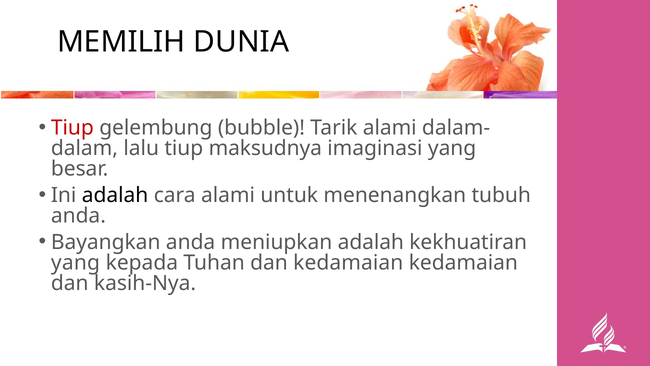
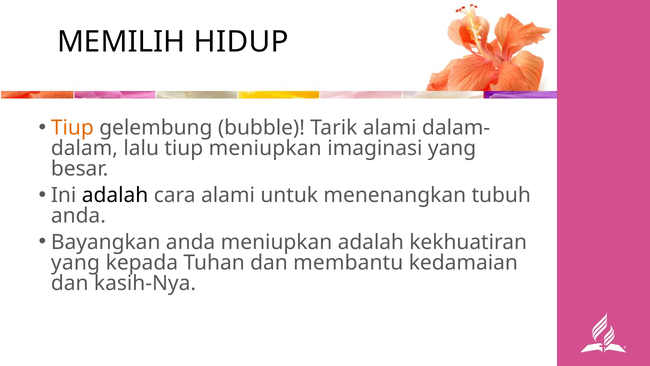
DUNIA: DUNIA -> HIDUP (241, 42)
Tiup colour: red -> orange (72, 128)
tiup maksudnya: maksudnya -> meniupkan (265, 148)
dan kedamaian: kedamaian -> membantu (348, 262)
